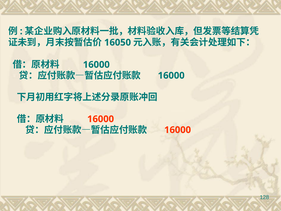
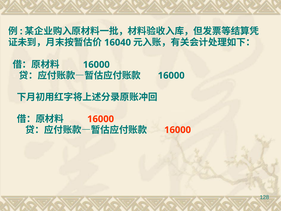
16050: 16050 -> 16040 (118, 42)
